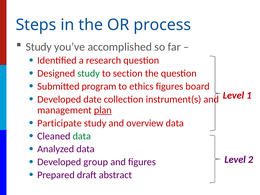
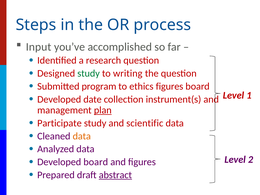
Study: Study -> Input (39, 47)
section: section -> writing (128, 73)
overview: overview -> scientific (145, 123)
data colour: green -> orange (82, 136)
Developed group: group -> board (96, 162)
abstract underline: none -> present (115, 175)
